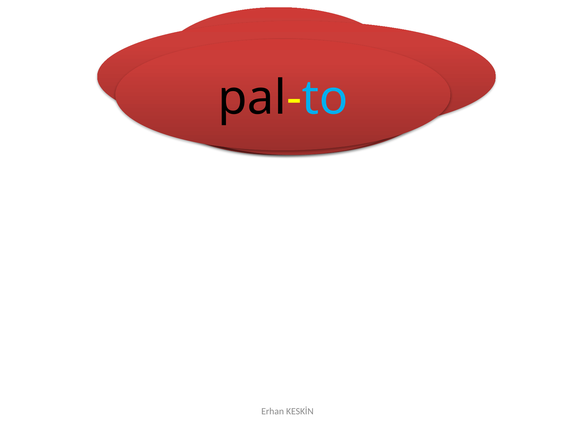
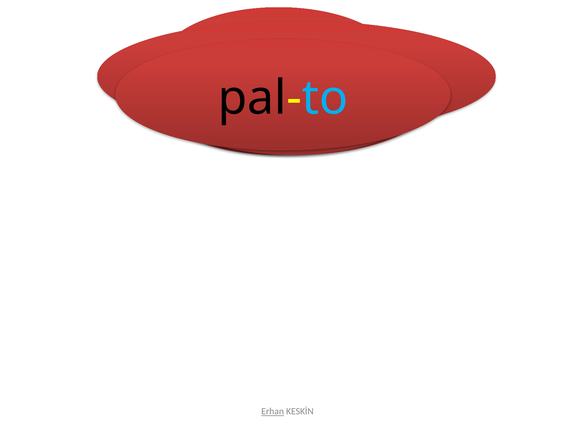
Erhan underline: none -> present (273, 412)
